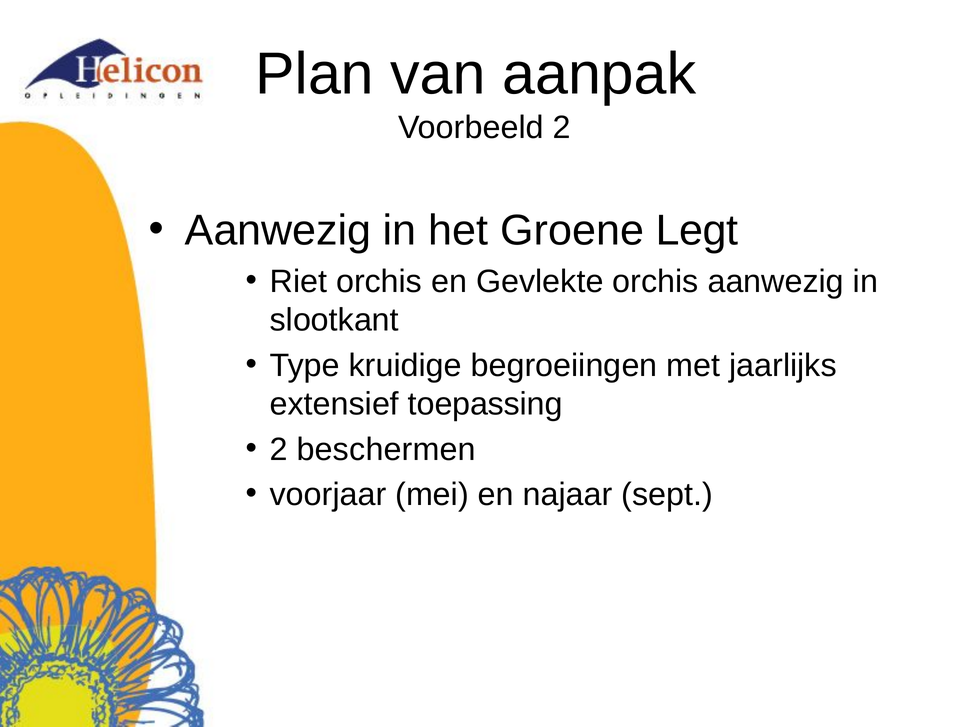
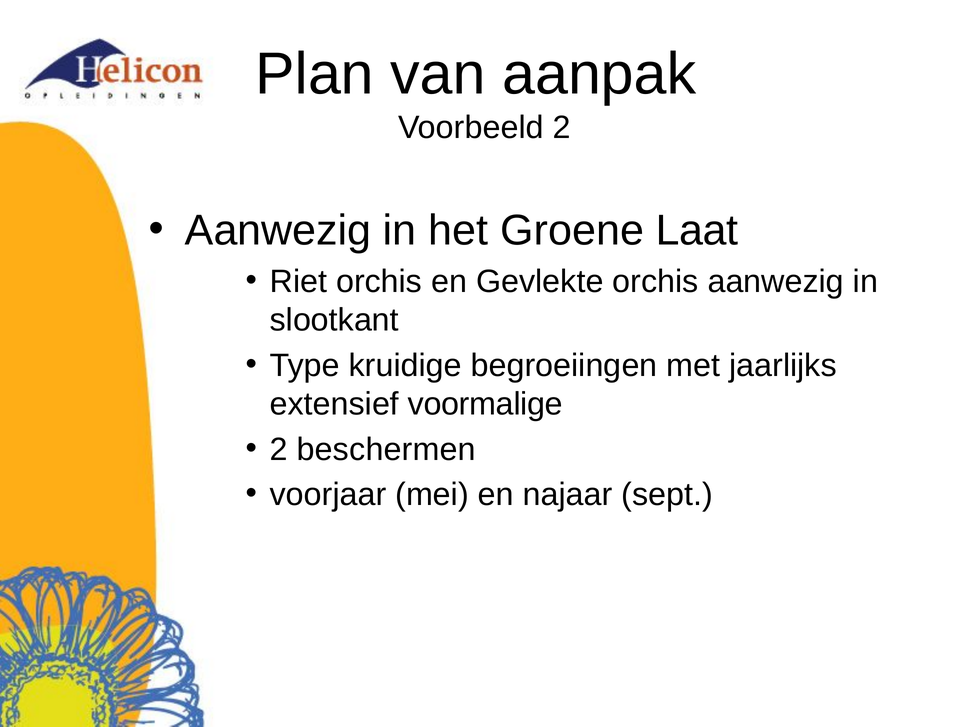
Legt: Legt -> Laat (697, 230)
toepassing: toepassing -> voormalige (485, 404)
